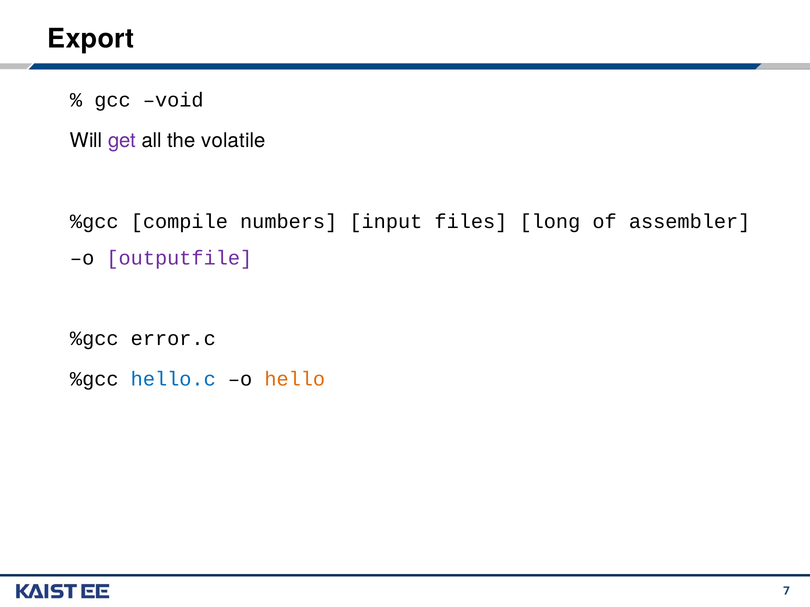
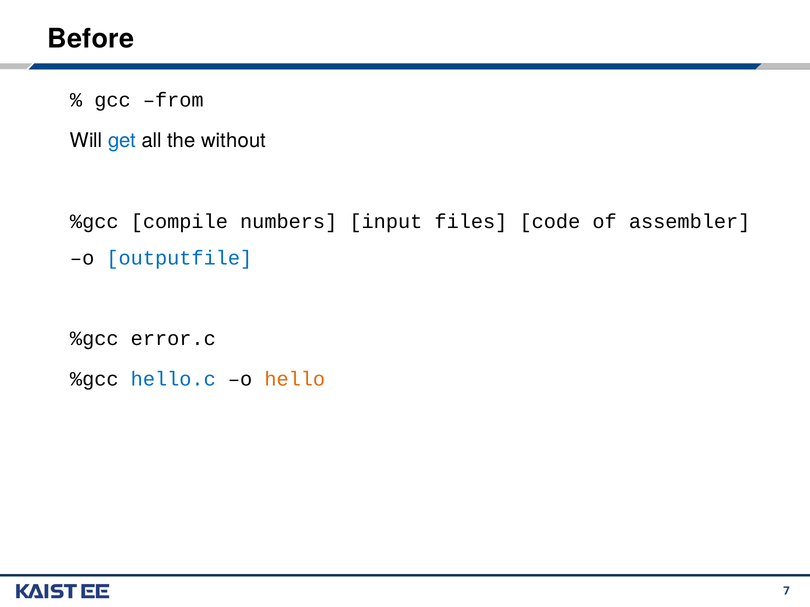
Export: Export -> Before (91, 39)
void: void -> from (173, 100)
get colour: purple -> blue (122, 141)
volatile: volatile -> without (234, 141)
long: long -> code (550, 222)
outputfile colour: purple -> blue (179, 258)
